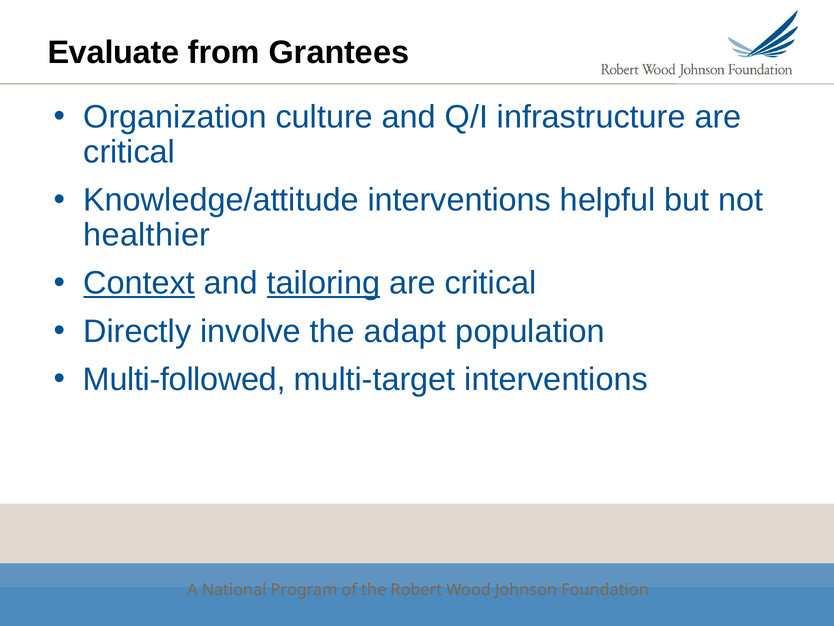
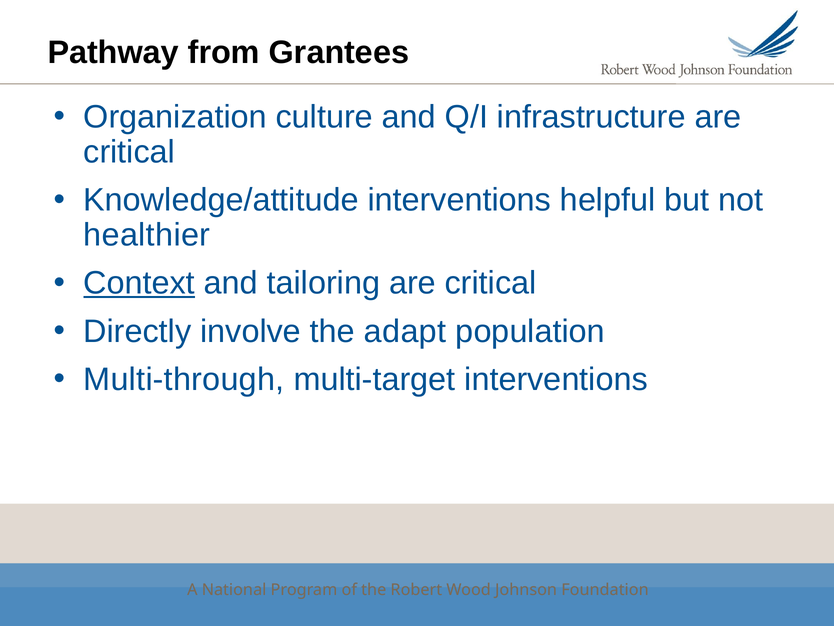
Evaluate: Evaluate -> Pathway (113, 53)
tailoring underline: present -> none (324, 283)
Multi-followed: Multi-followed -> Multi-through (184, 379)
